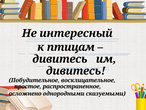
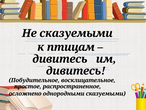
Не интересный: интересный -> сказуемыми (76, 33)
